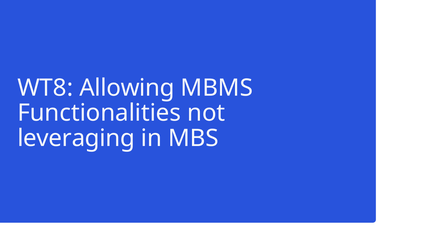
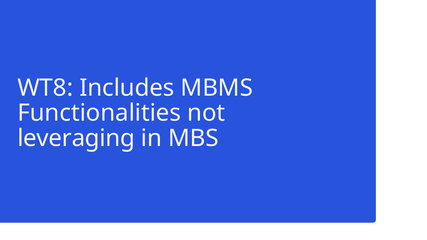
Allowing: Allowing -> Includes (127, 88)
